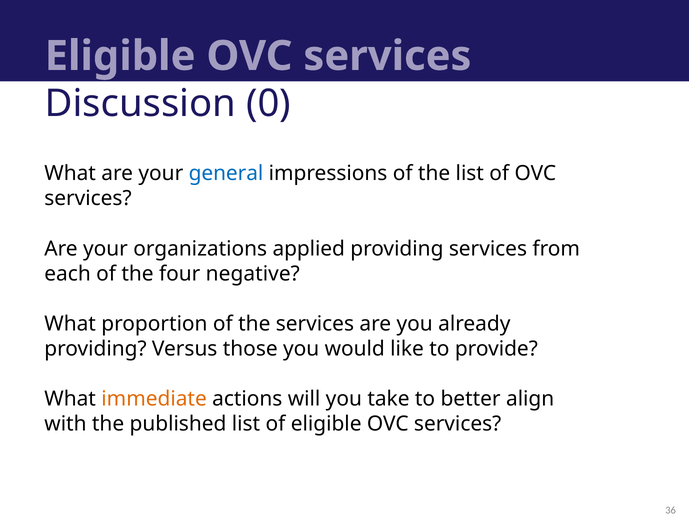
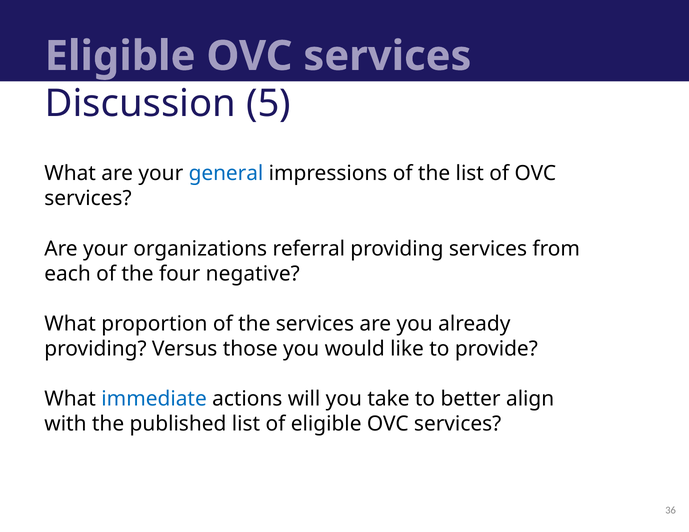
0: 0 -> 5 (268, 103)
applied: applied -> referral (309, 249)
immediate colour: orange -> blue (154, 399)
